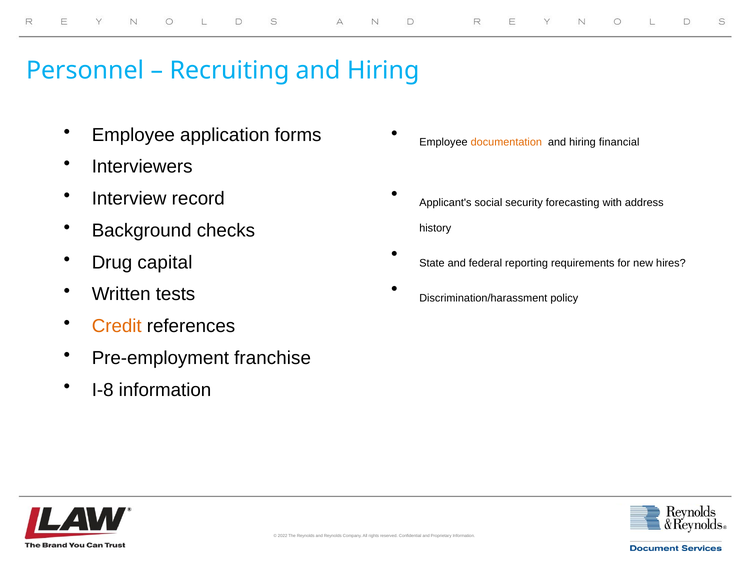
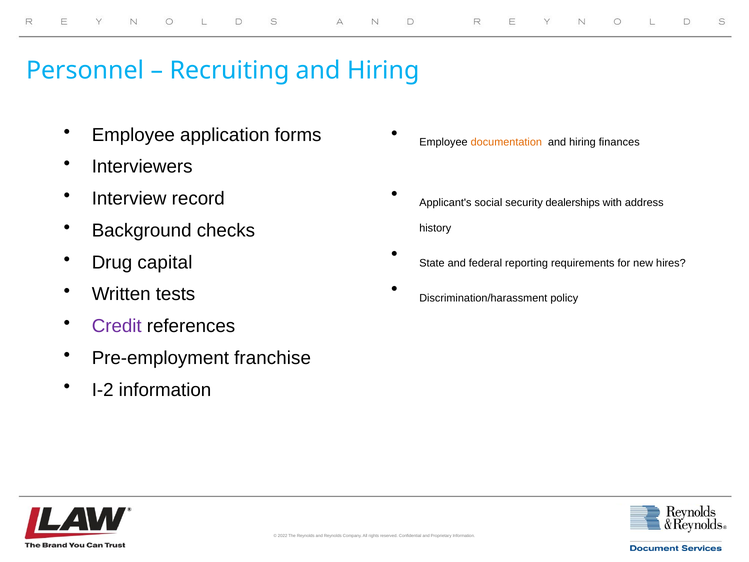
financial: financial -> finances (619, 142)
forecasting: forecasting -> dealerships (573, 203)
Credit colour: orange -> purple (117, 326)
I-8: I-8 -> I-2 (103, 390)
